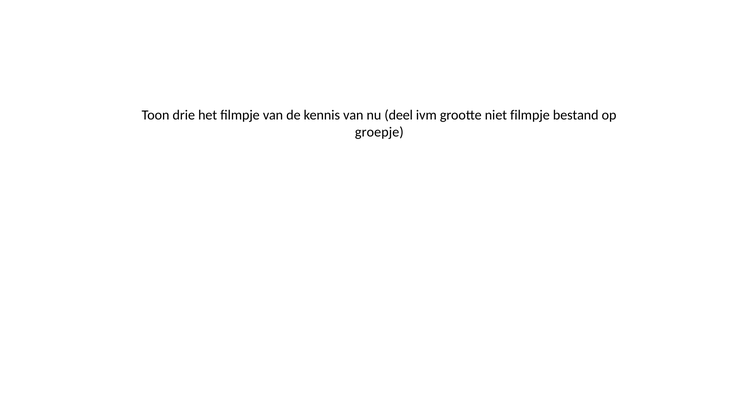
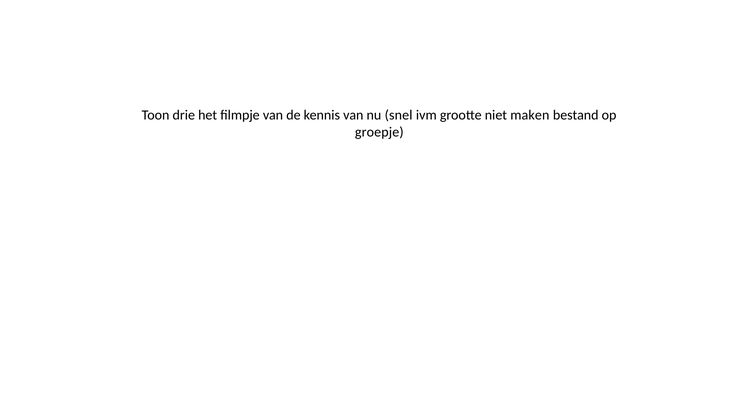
deel: deel -> snel (399, 115)
niet filmpje: filmpje -> maken (530, 115)
